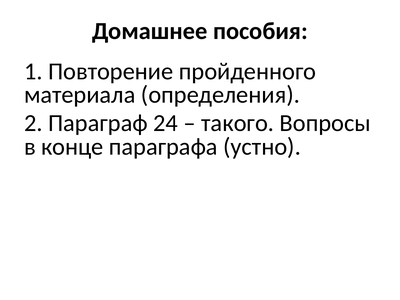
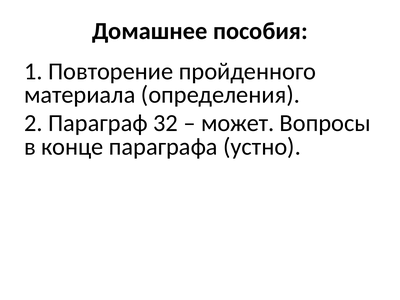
24: 24 -> 32 (166, 123)
такого: такого -> может (238, 123)
